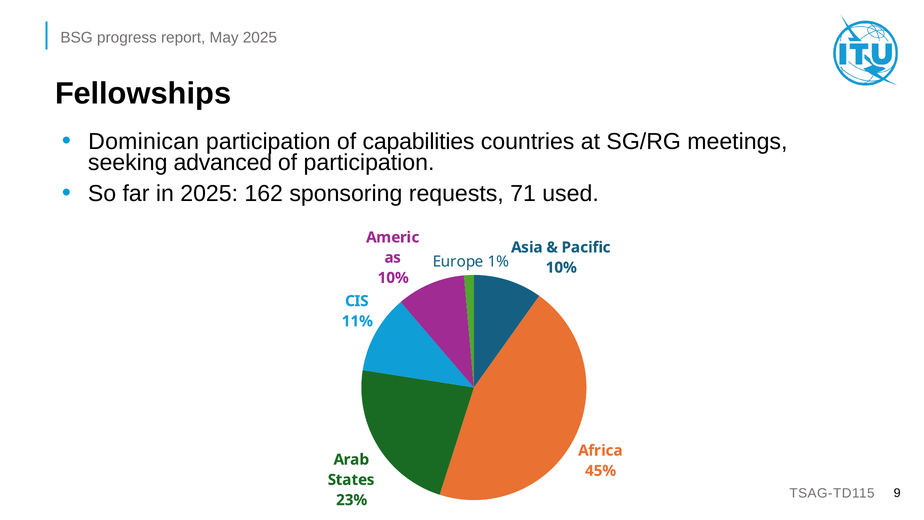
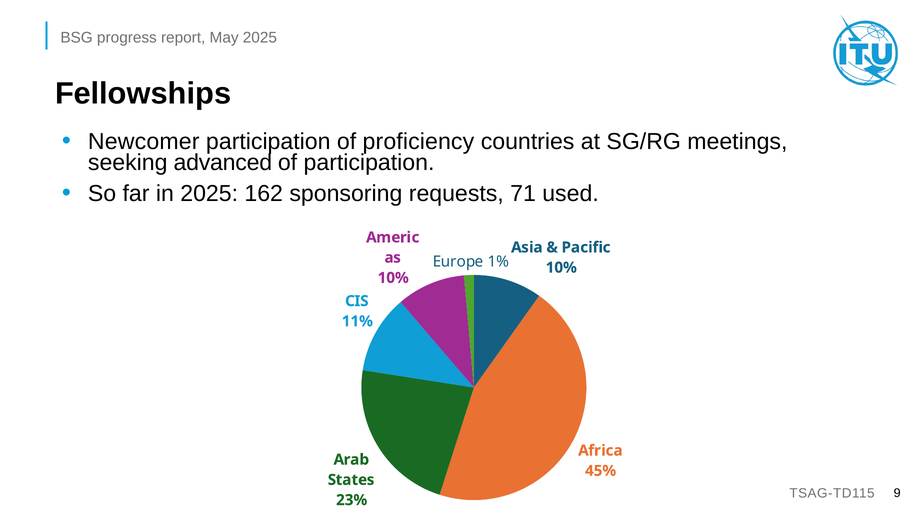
Dominican: Dominican -> Newcomer (144, 142)
capabilities: capabilities -> proficiency (418, 142)
